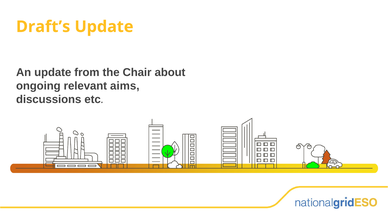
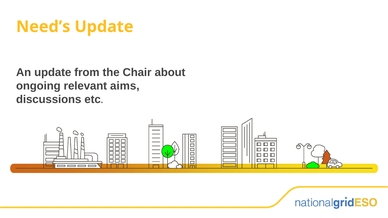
Draft’s: Draft’s -> Need’s (43, 27)
